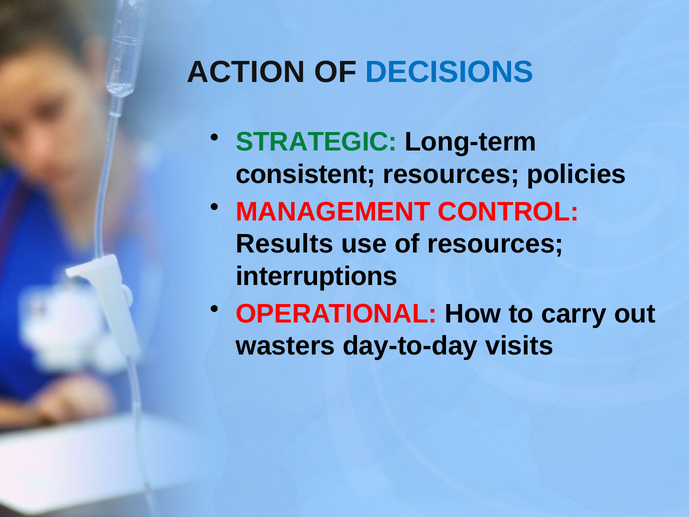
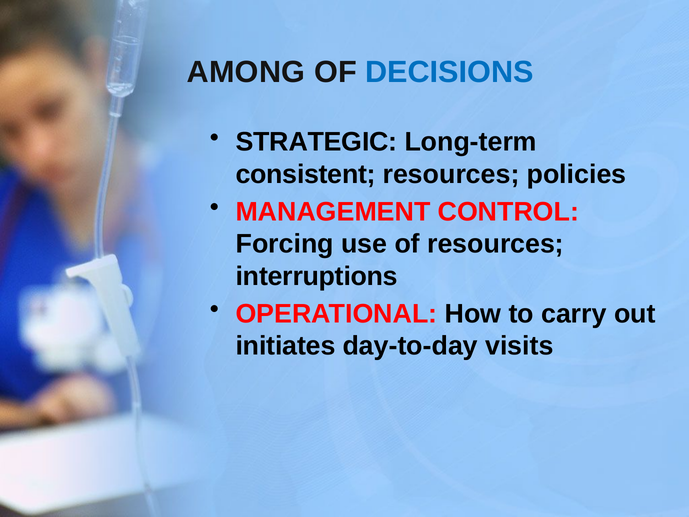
ACTION: ACTION -> AMONG (246, 72)
STRATEGIC colour: green -> black (317, 142)
Results: Results -> Forcing (285, 244)
wasters: wasters -> initiates (286, 346)
